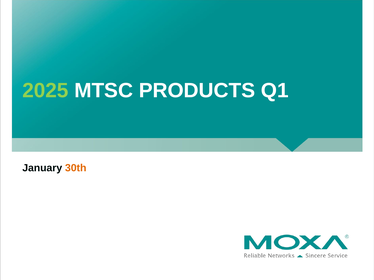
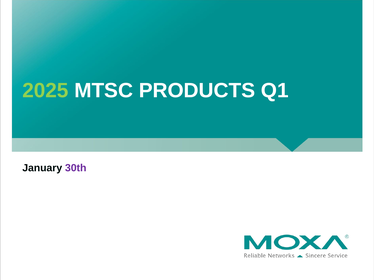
30th colour: orange -> purple (76, 168)
